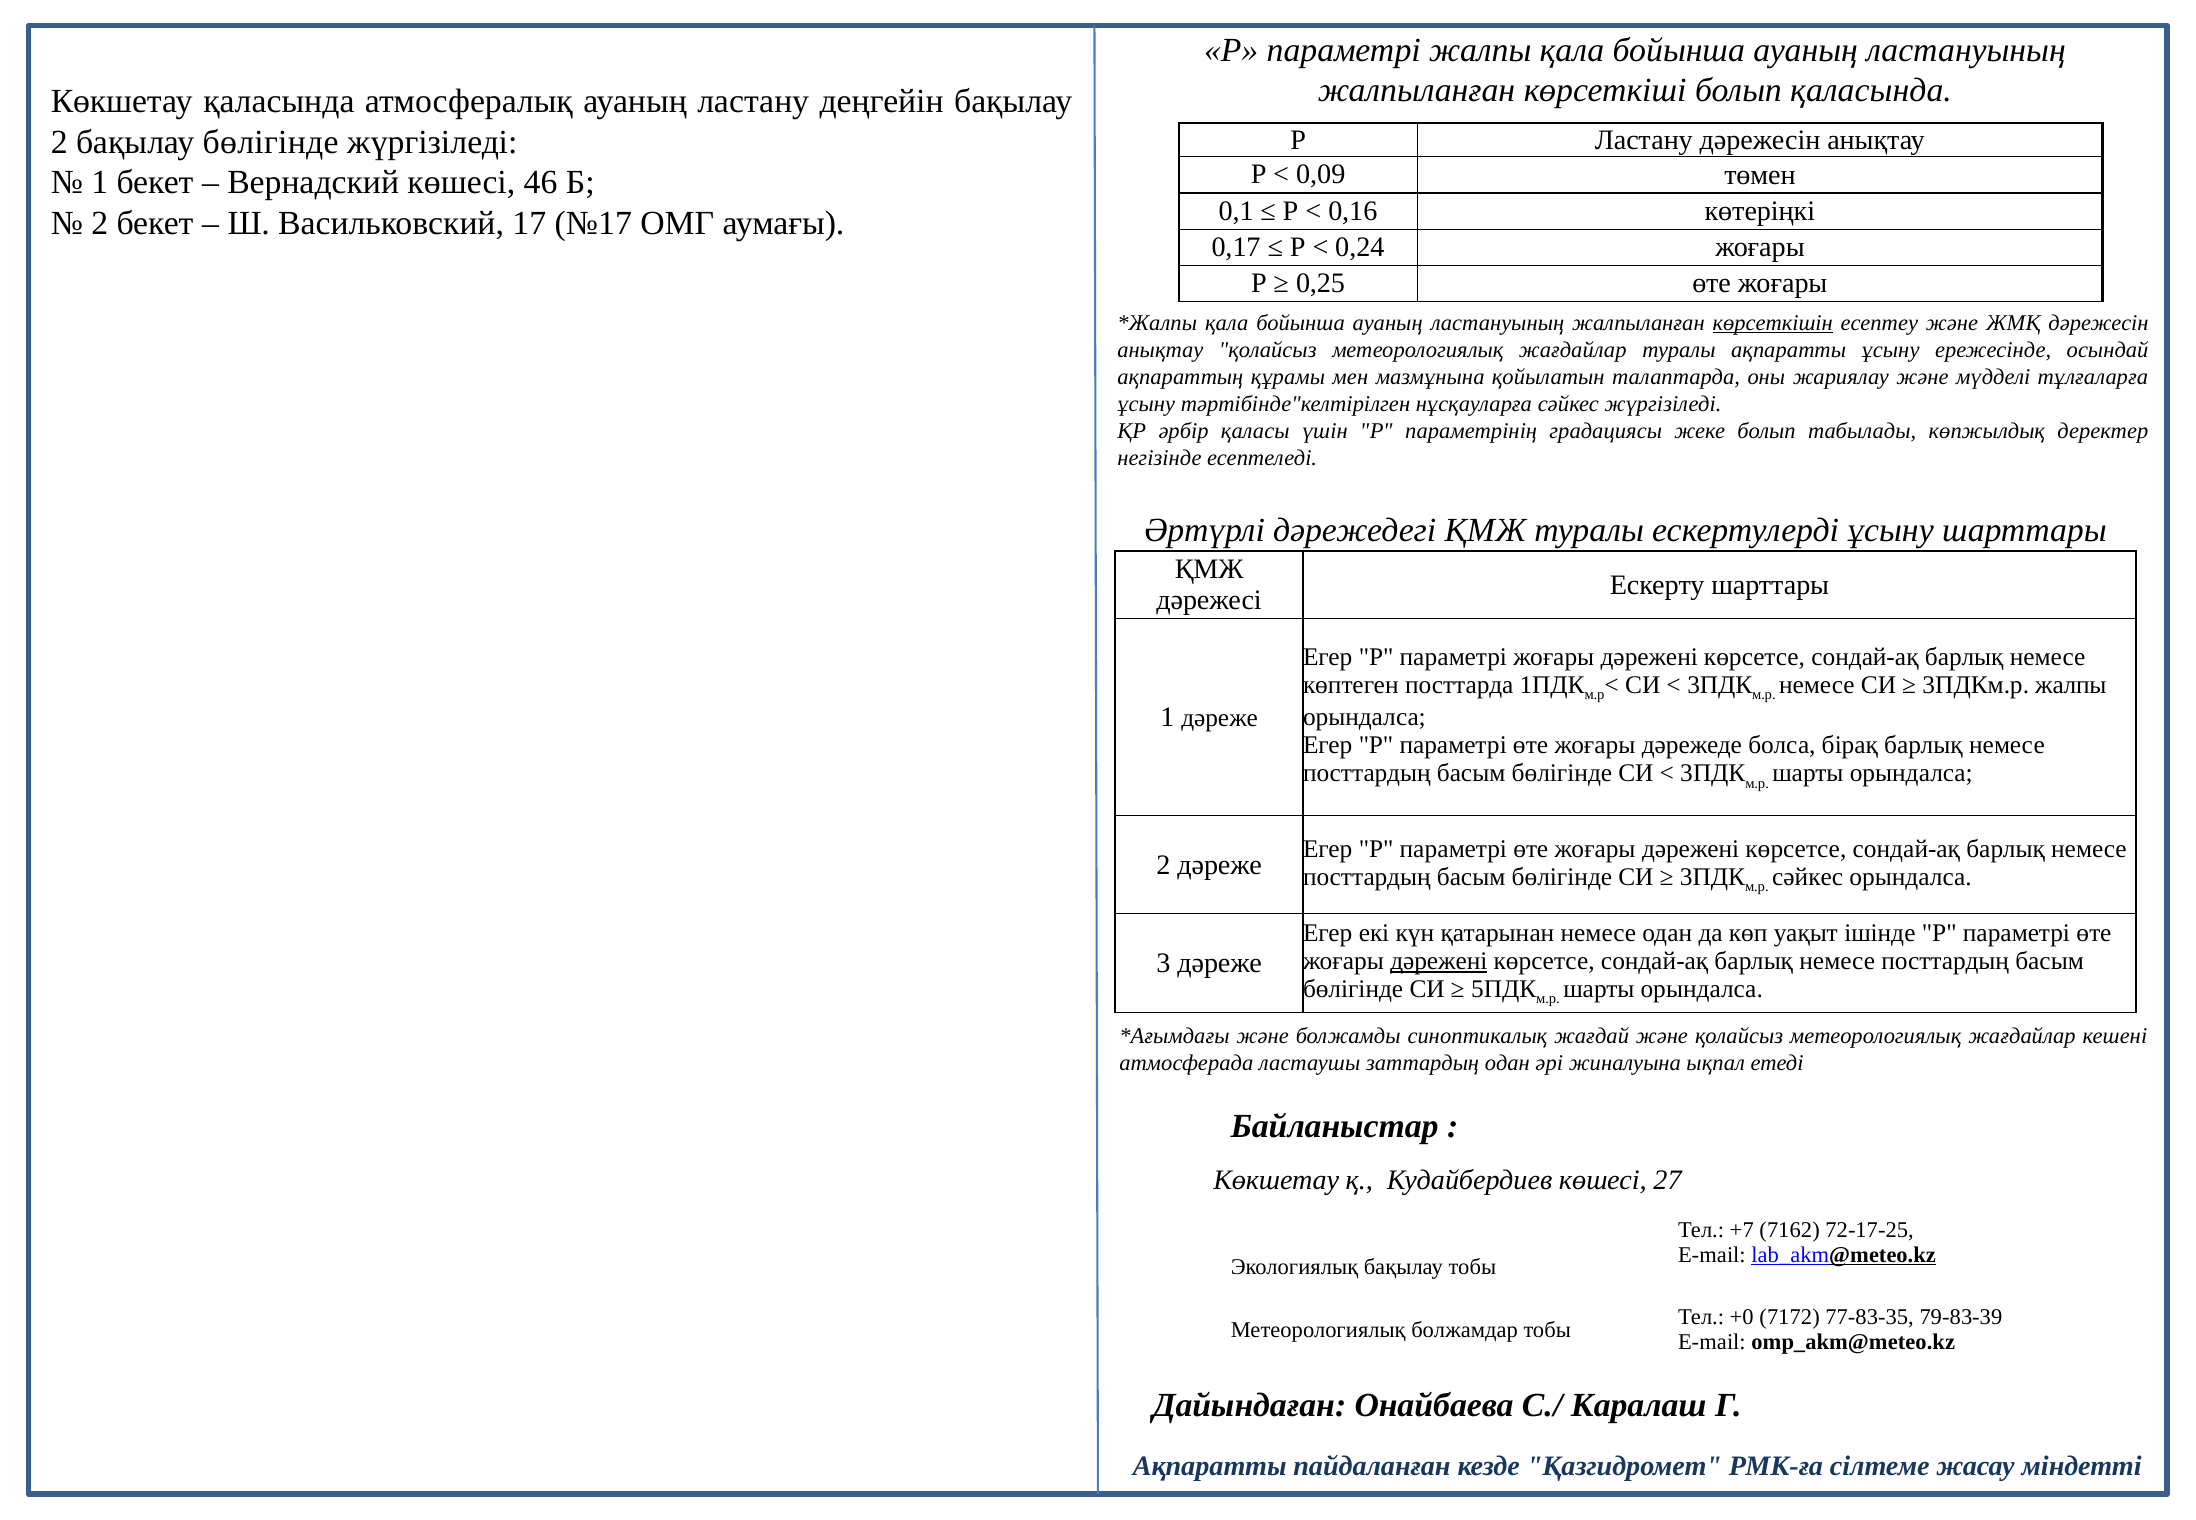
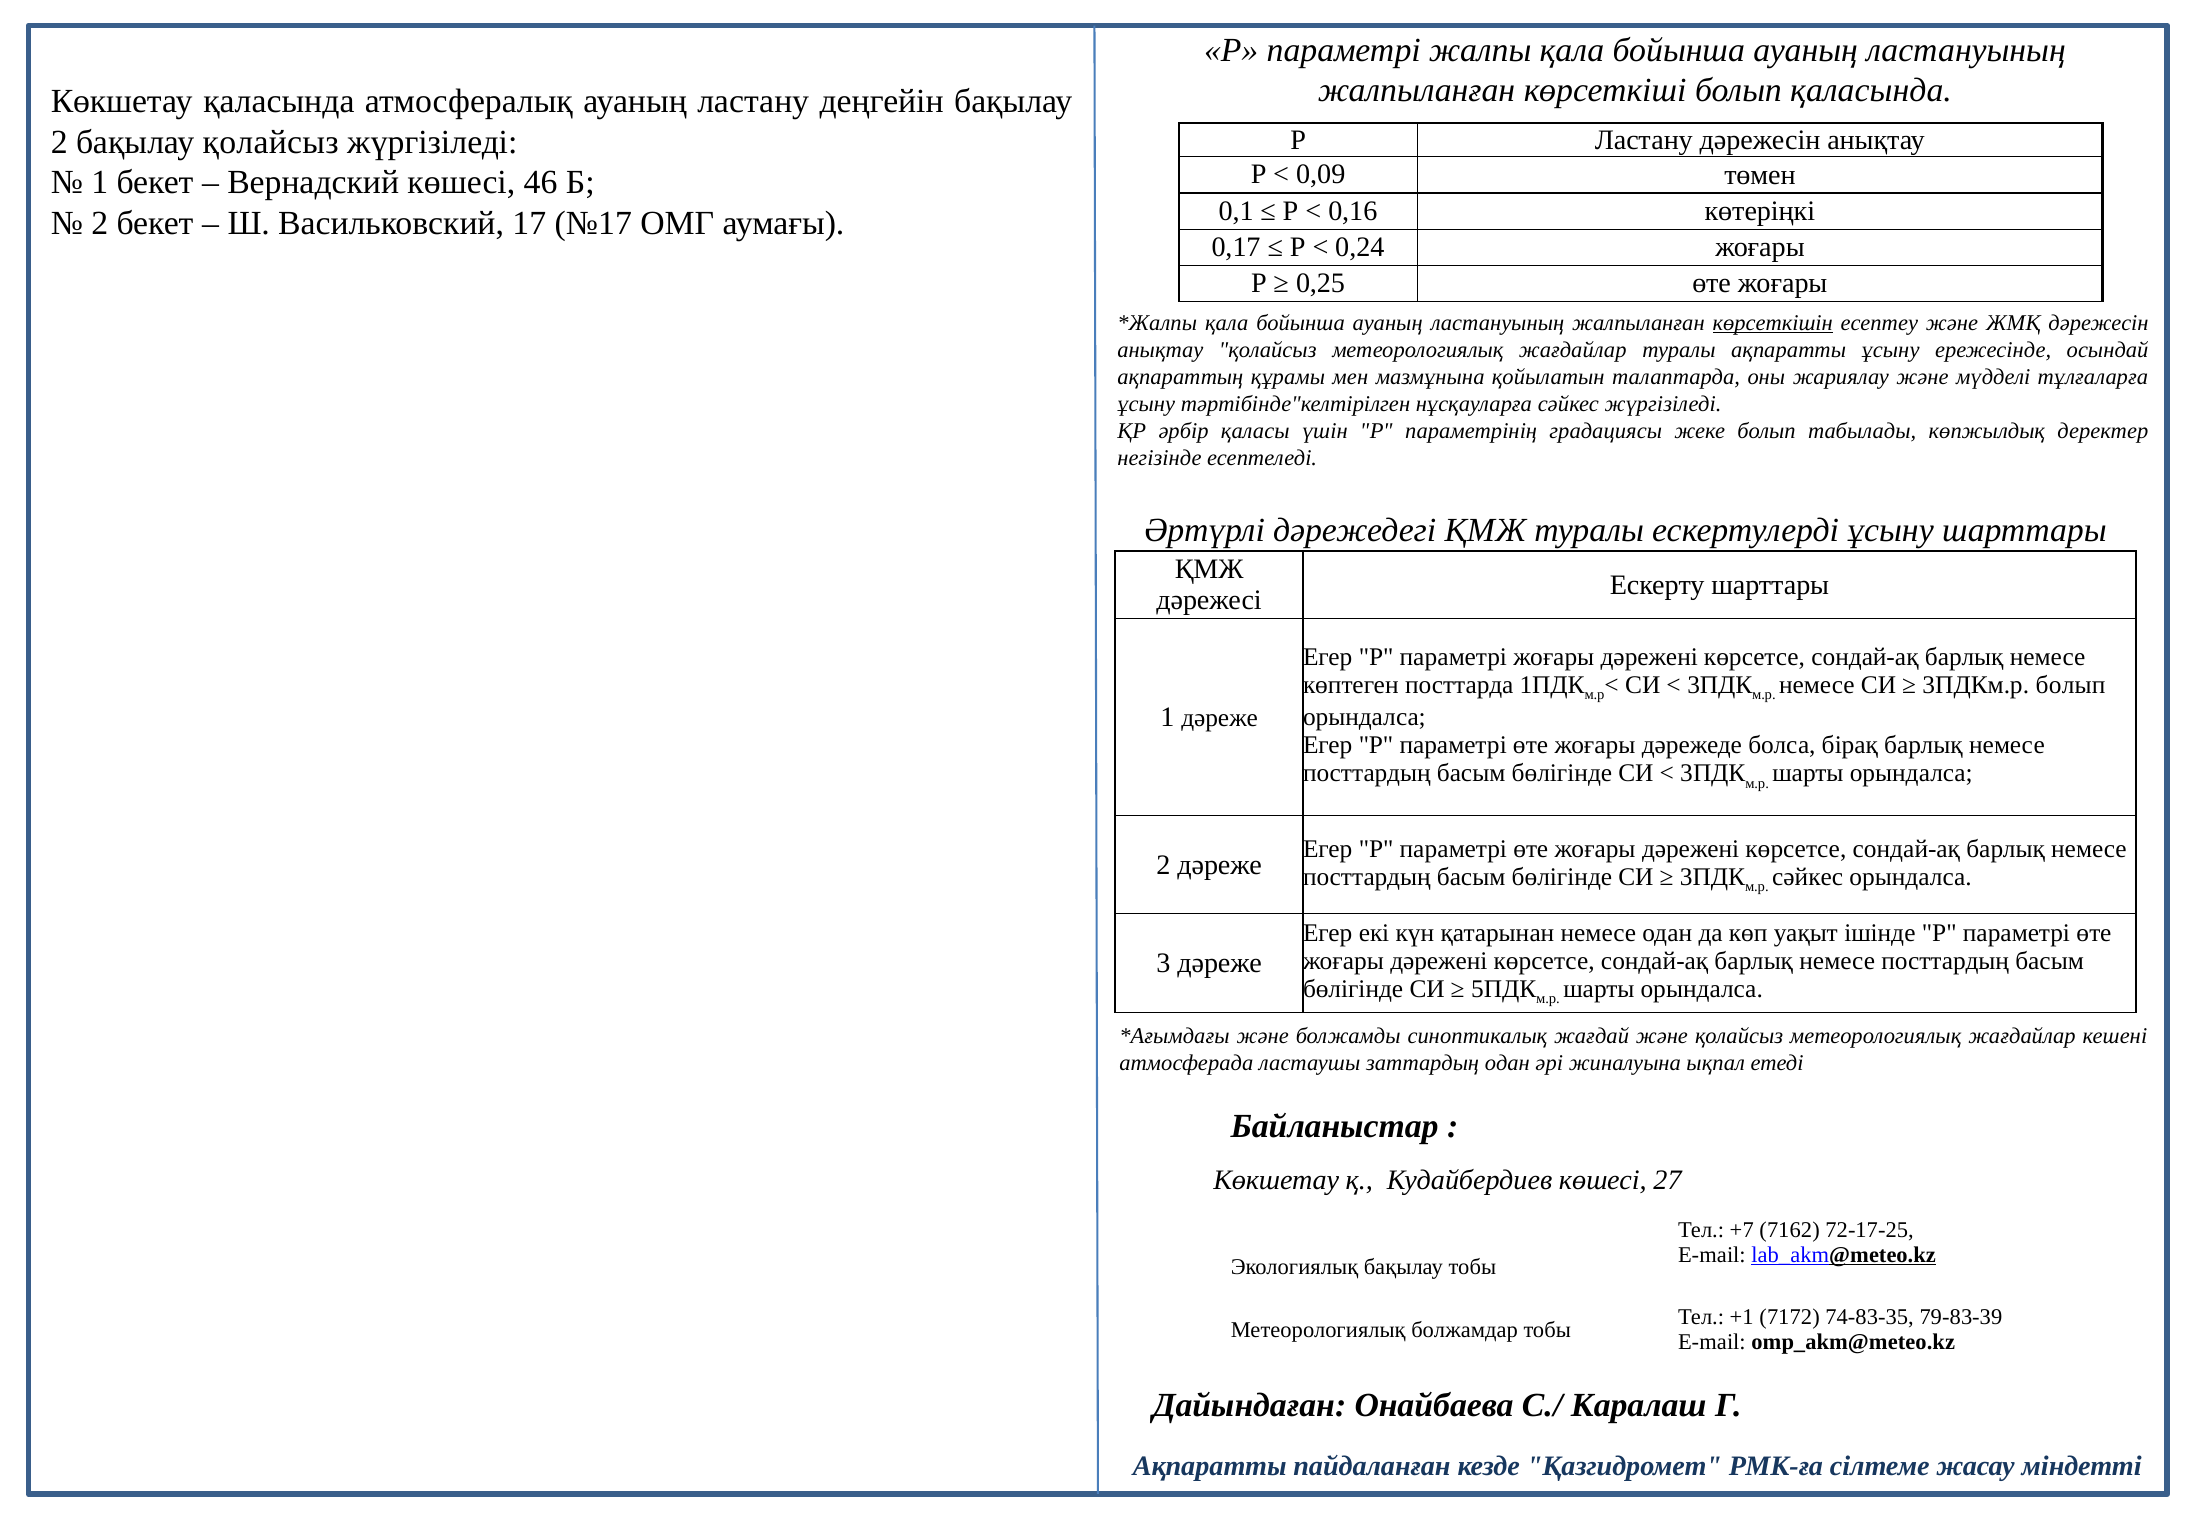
бақылау бөлігінде: бөлігінде -> қолайсыз (271, 142)
3ПДКм.р жалпы: жалпы -> болып (2071, 685)
дәрежені underline: present -> none (1439, 961)
+0: +0 -> +1 (1742, 1318)
77-83-35: 77-83-35 -> 74-83-35 (1870, 1318)
